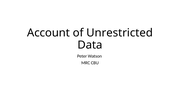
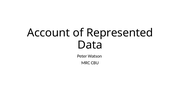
Unrestricted: Unrestricted -> Represented (120, 33)
